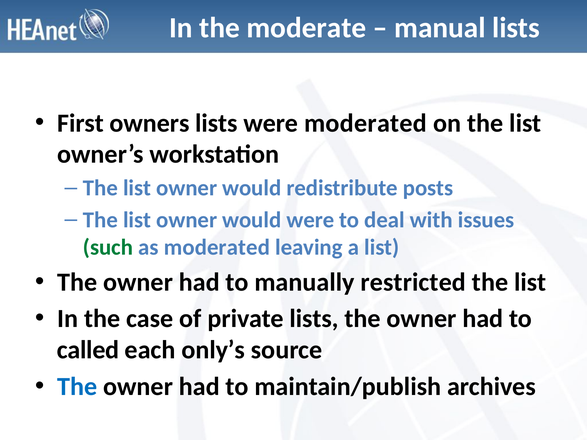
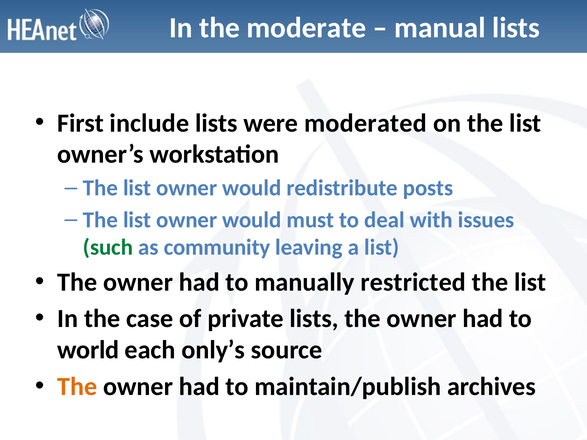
owners: owners -> include (149, 123)
would were: were -> must (310, 220)
as moderated: moderated -> community (217, 248)
called: called -> world (88, 350)
The colour: blue -> orange (77, 387)
